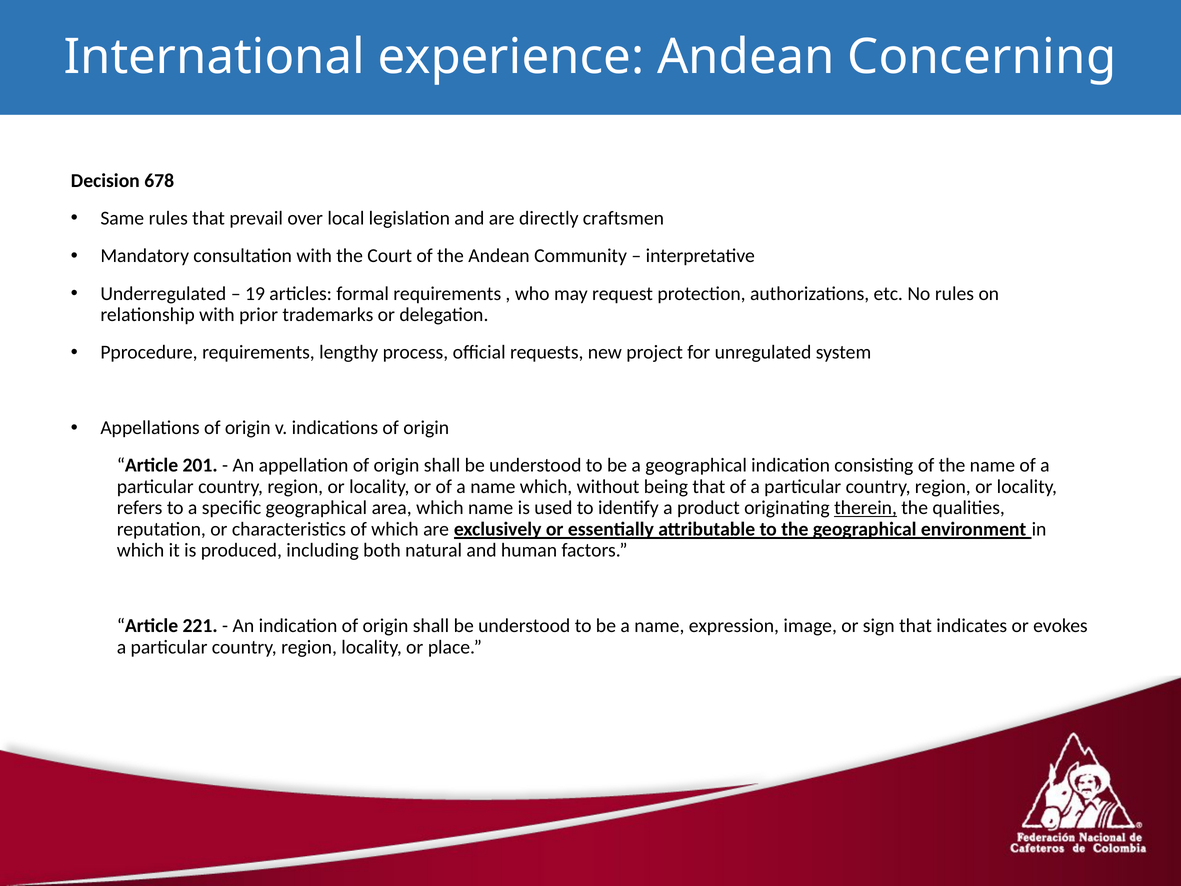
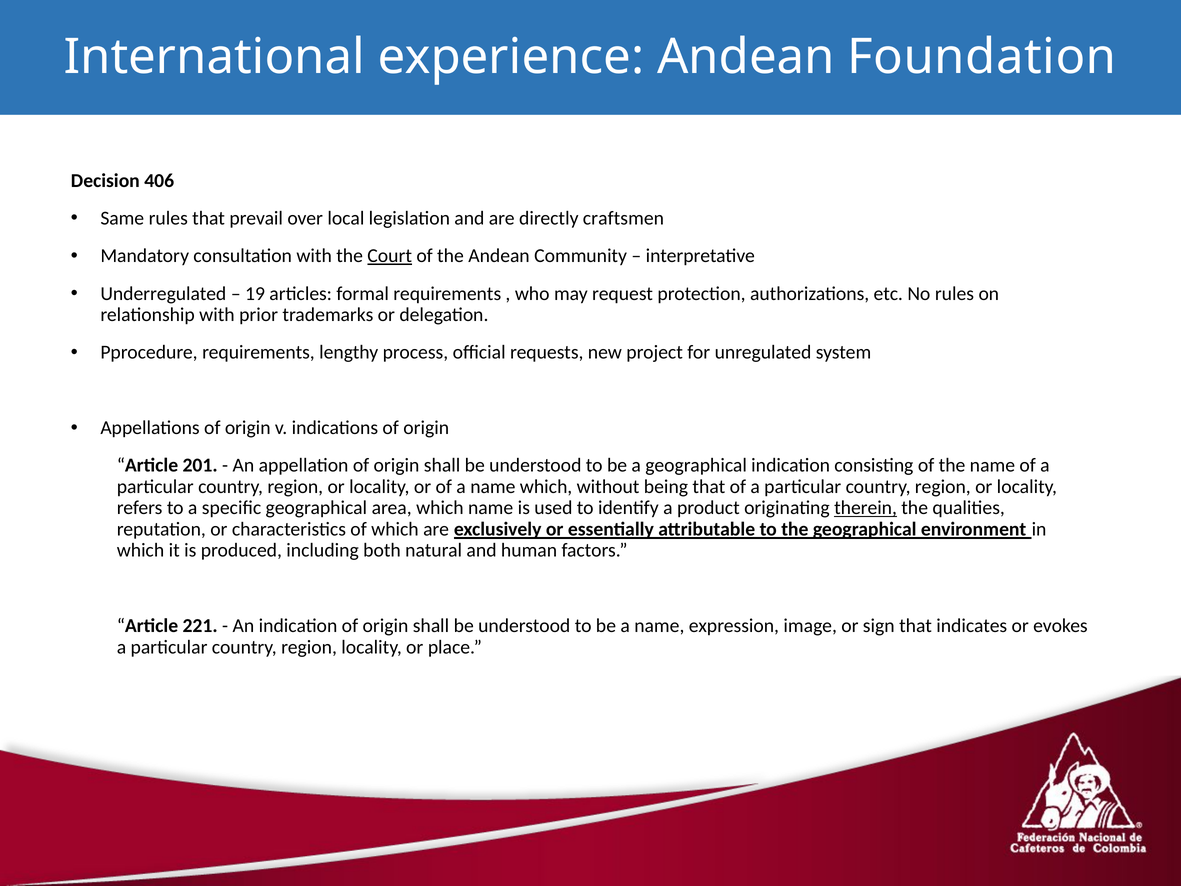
Concerning: Concerning -> Foundation (982, 57)
678: 678 -> 406 (159, 180)
Court underline: none -> present (390, 256)
